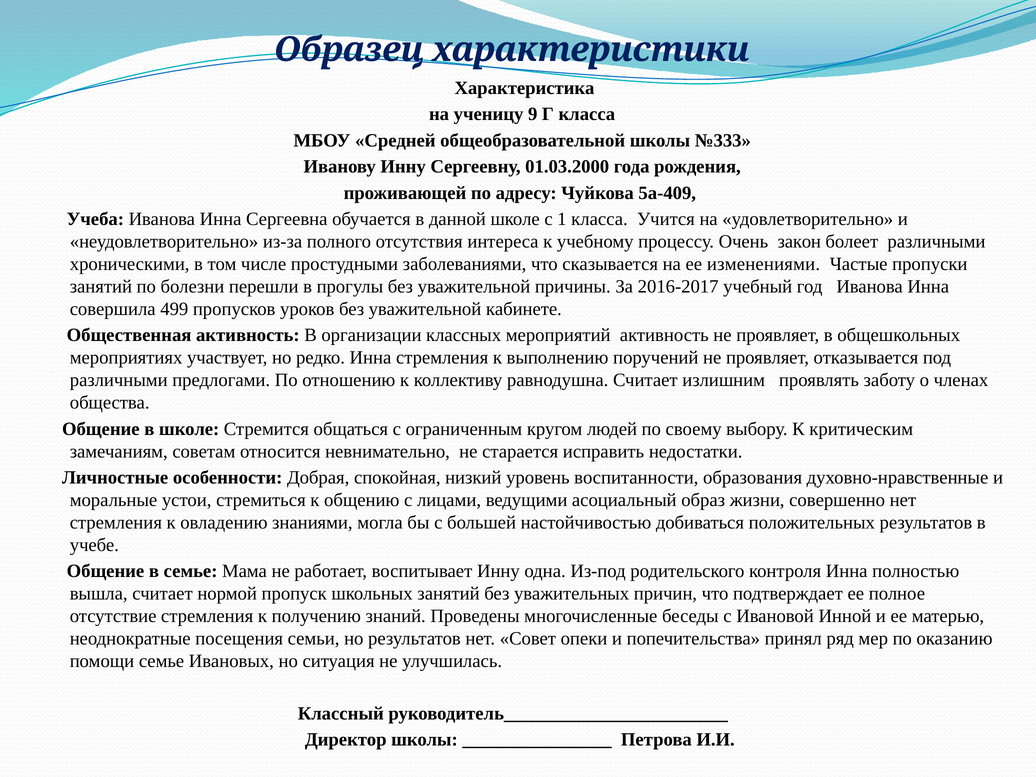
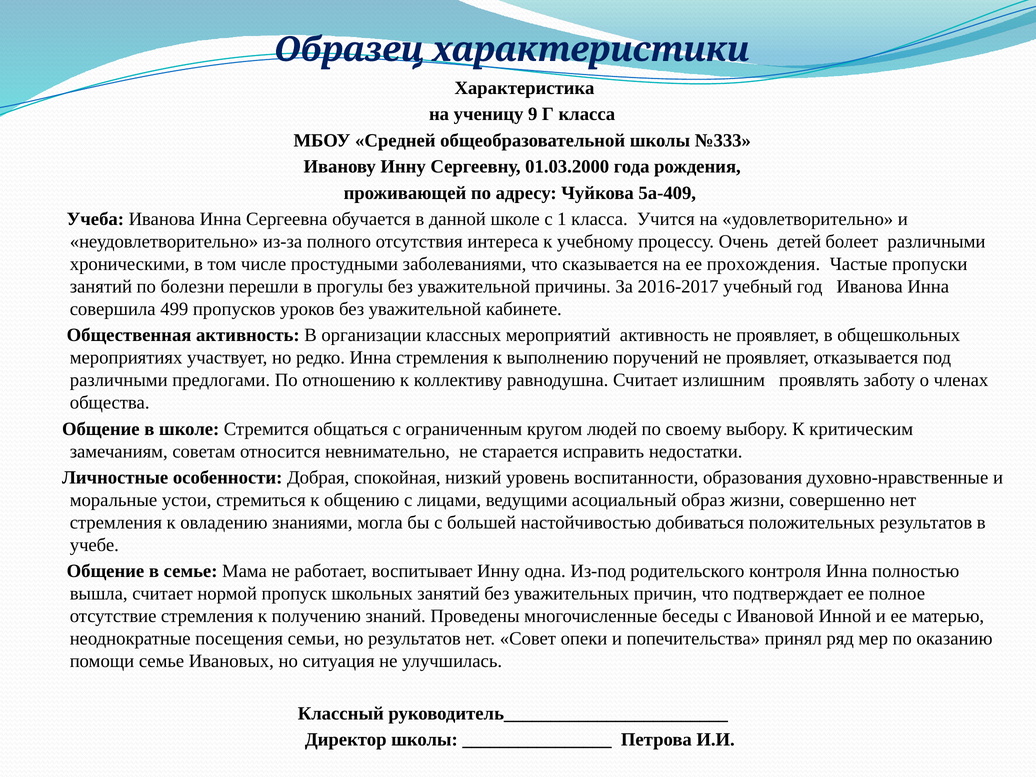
закон: закон -> детей (799, 242)
изменениями: изменениями -> прохождения (764, 264)
